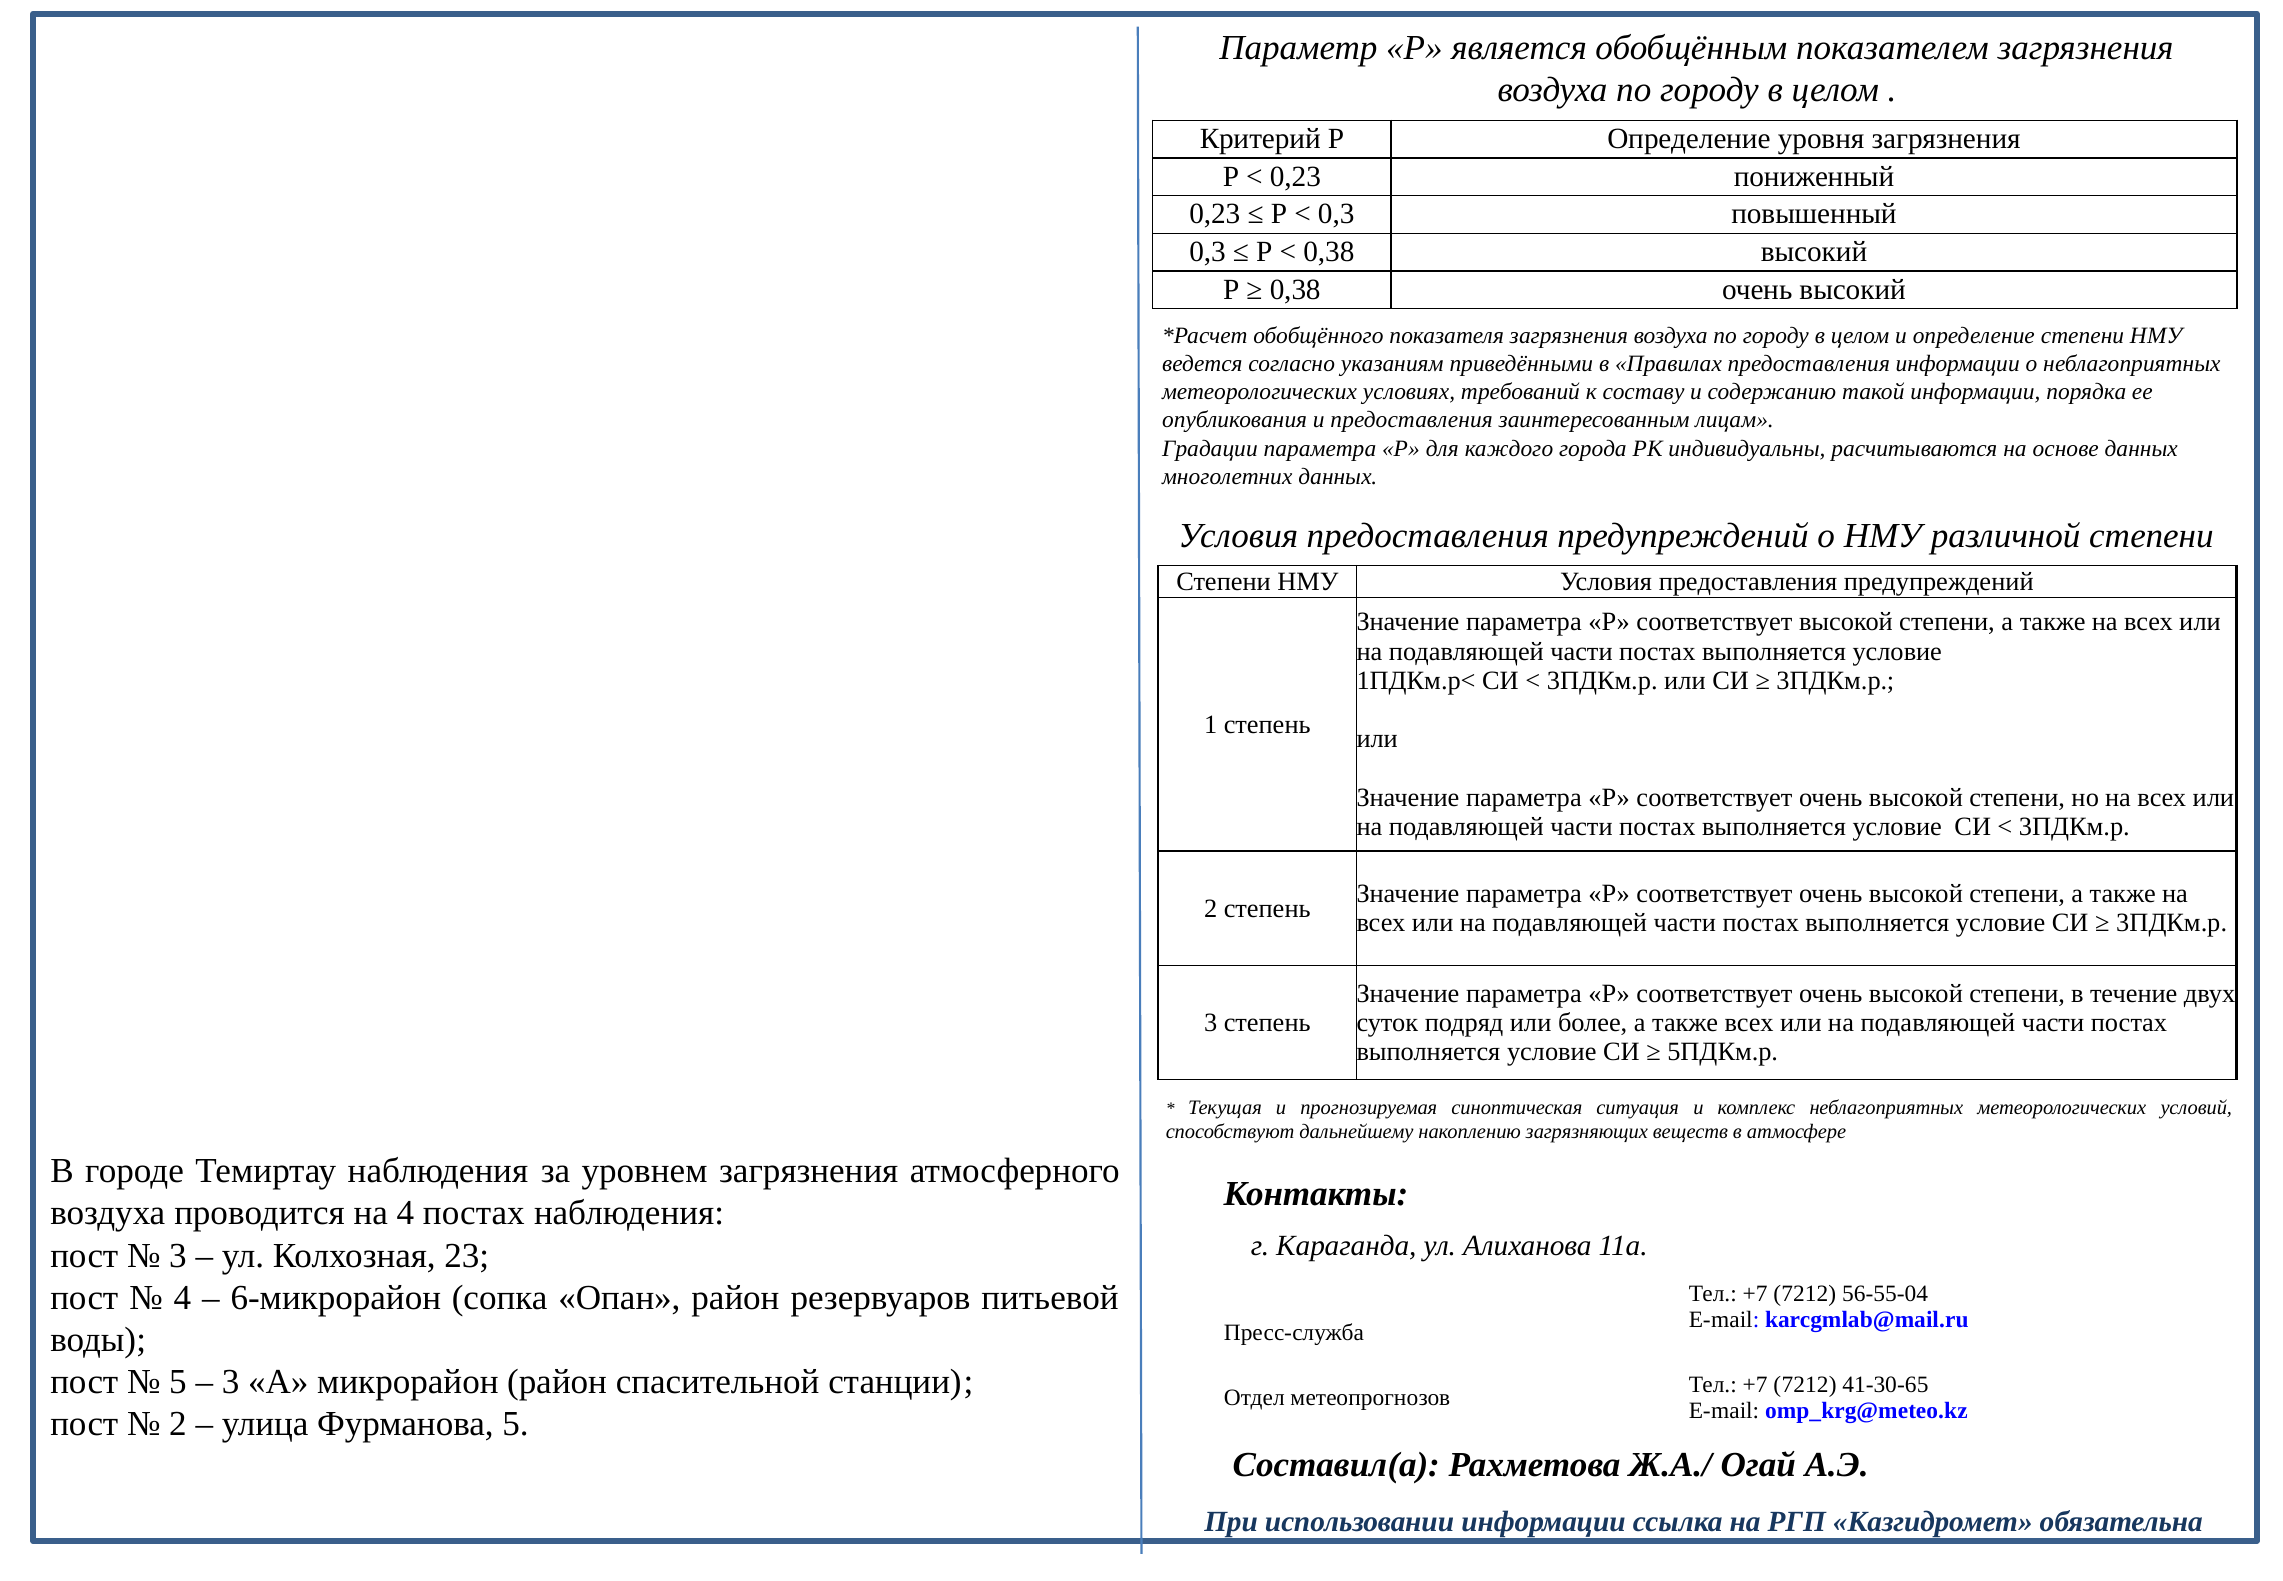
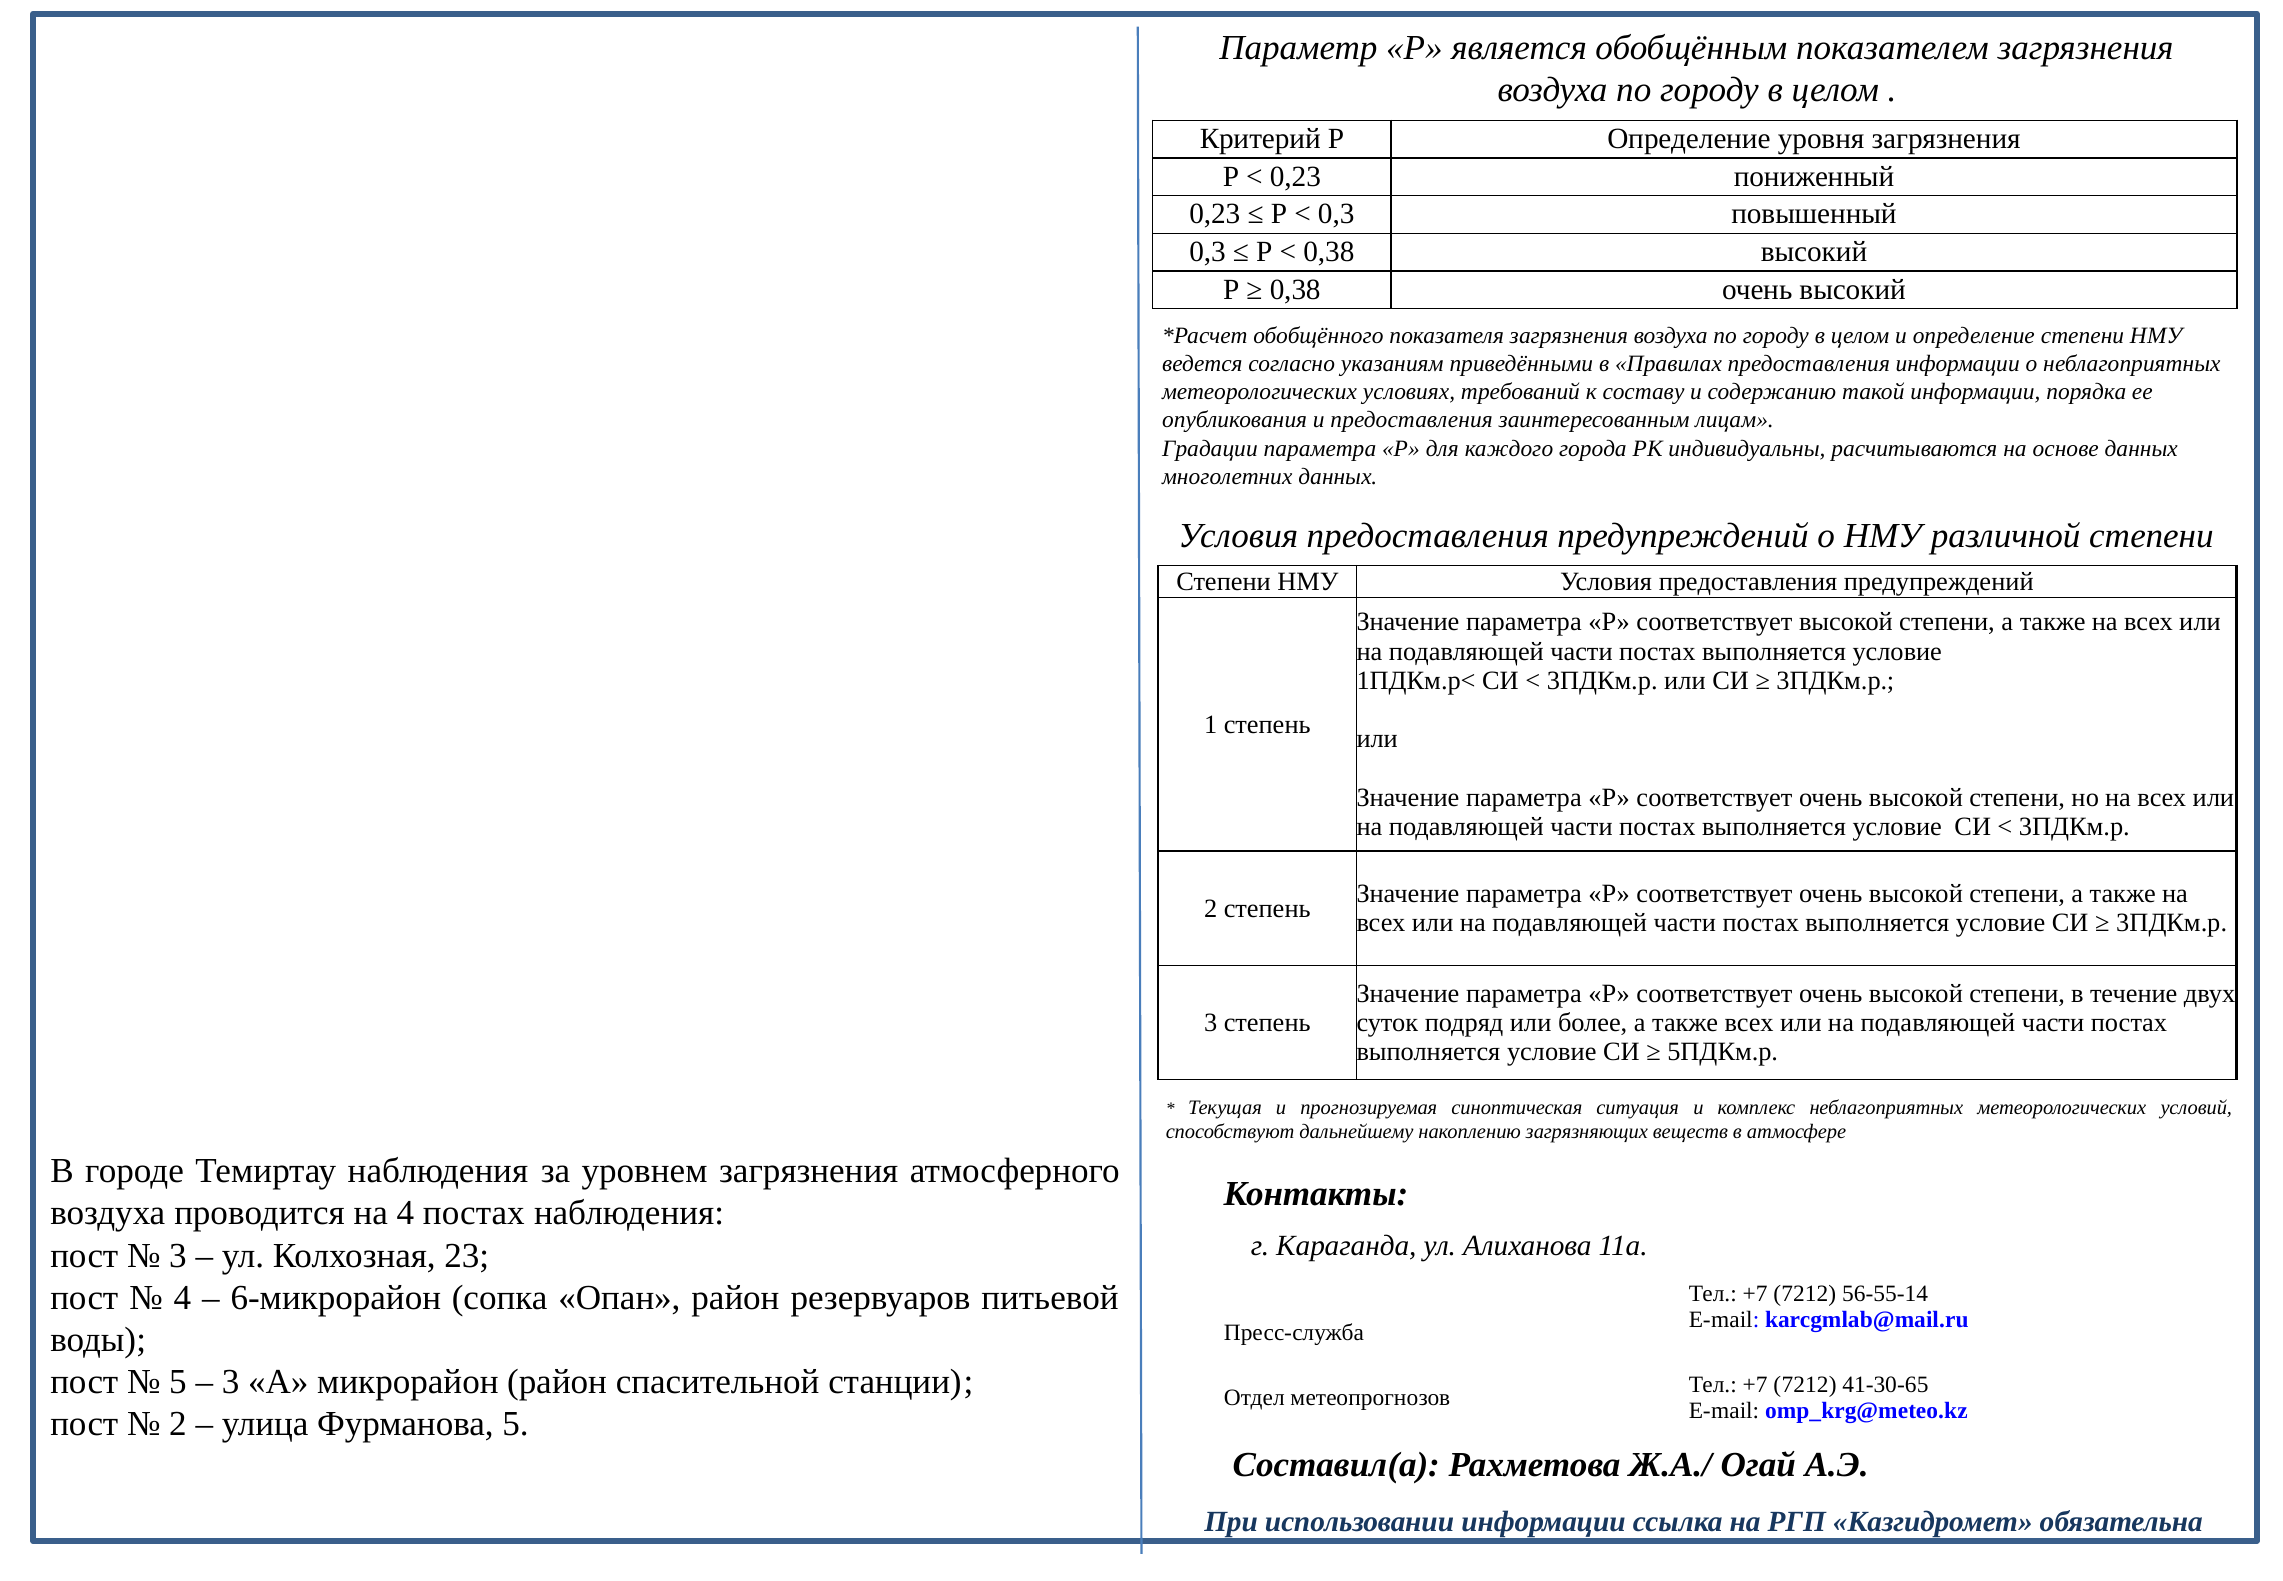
56-55-04: 56-55-04 -> 56-55-14 (1885, 1293)
